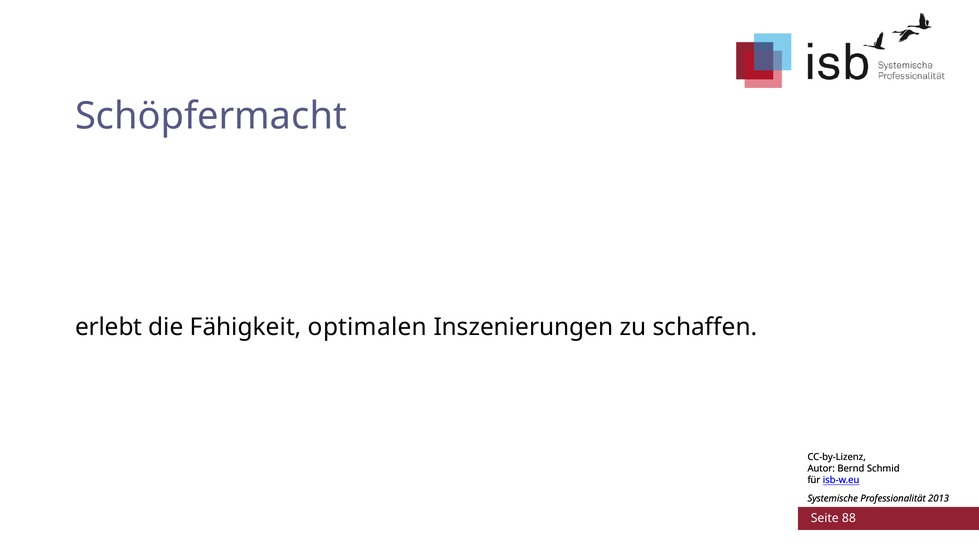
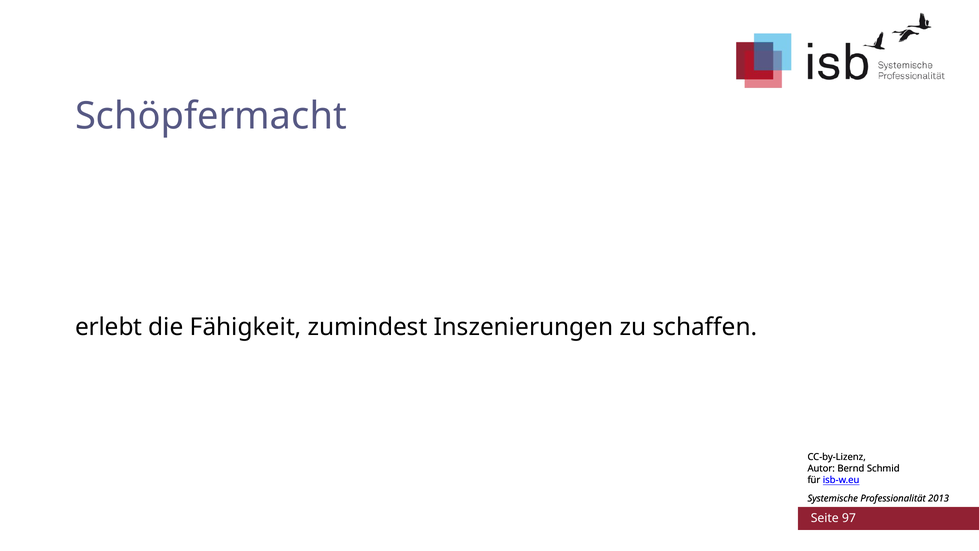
optimalen: optimalen -> zumindest (368, 327)
88: 88 -> 97 (849, 518)
